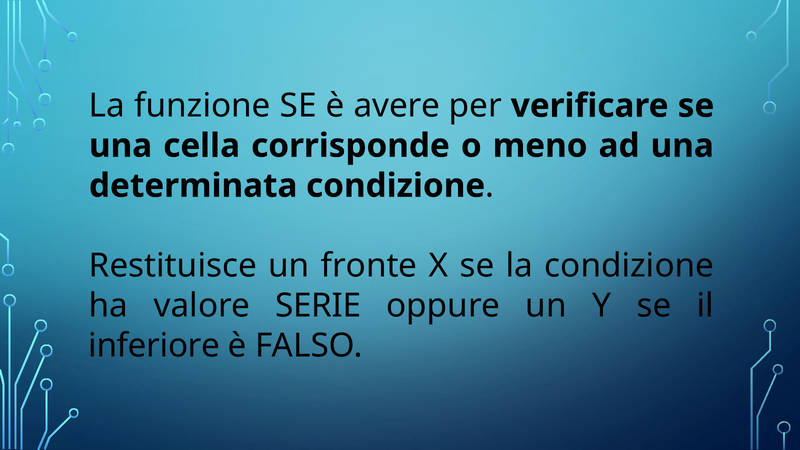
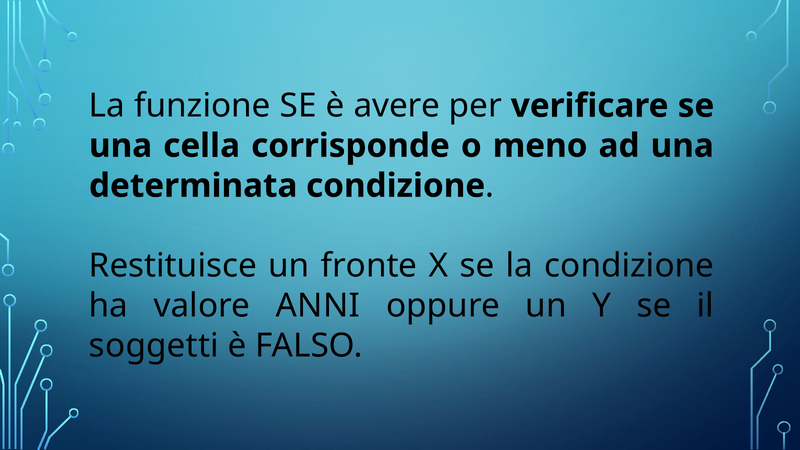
SERIE: SERIE -> ANNI (318, 306)
inferiore: inferiore -> soggetti (154, 346)
